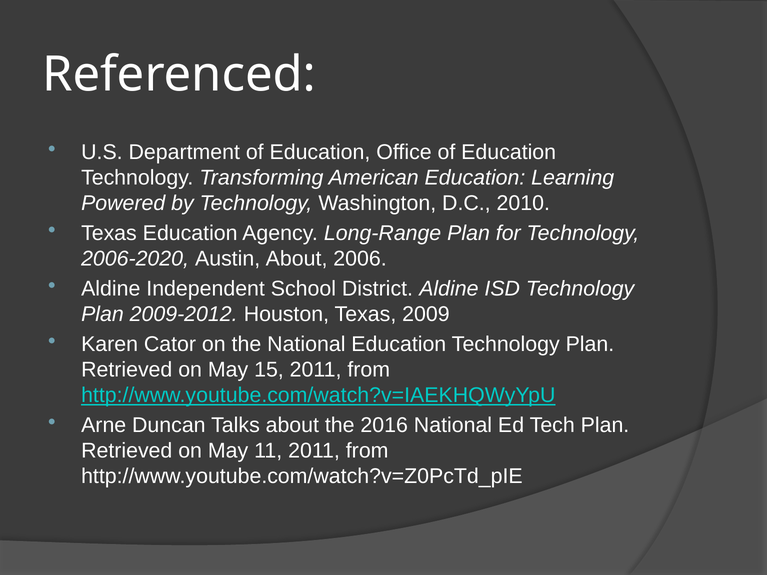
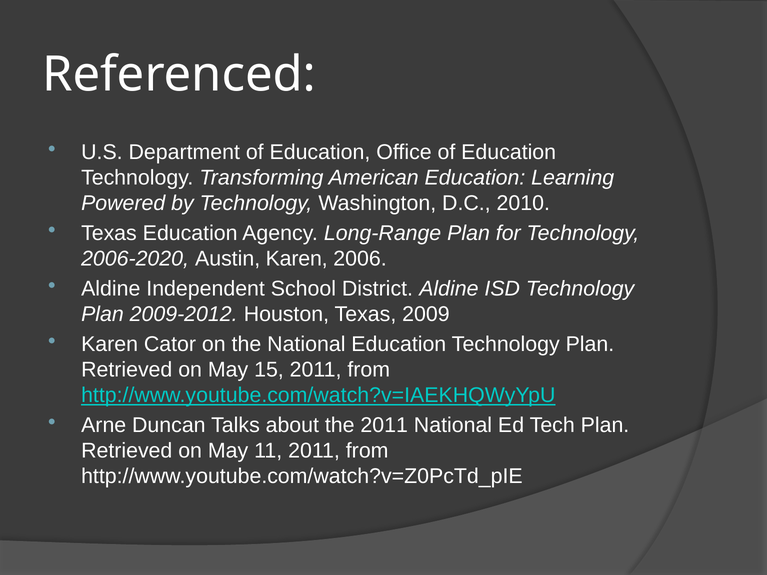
Austin About: About -> Karen (297, 259)
the 2016: 2016 -> 2011 (384, 425)
